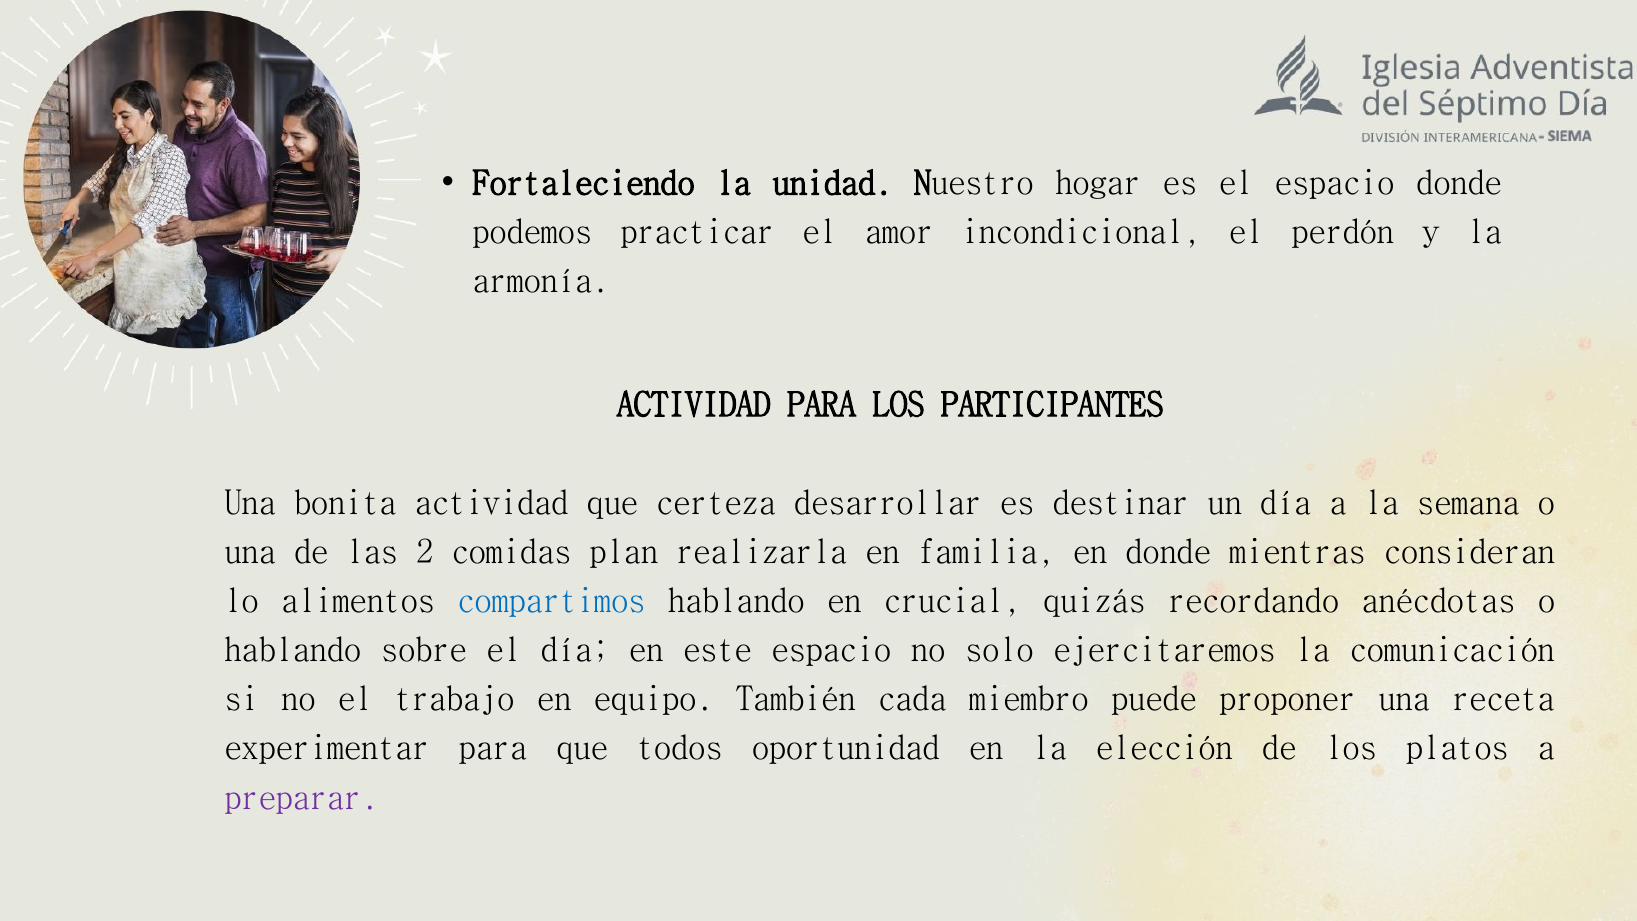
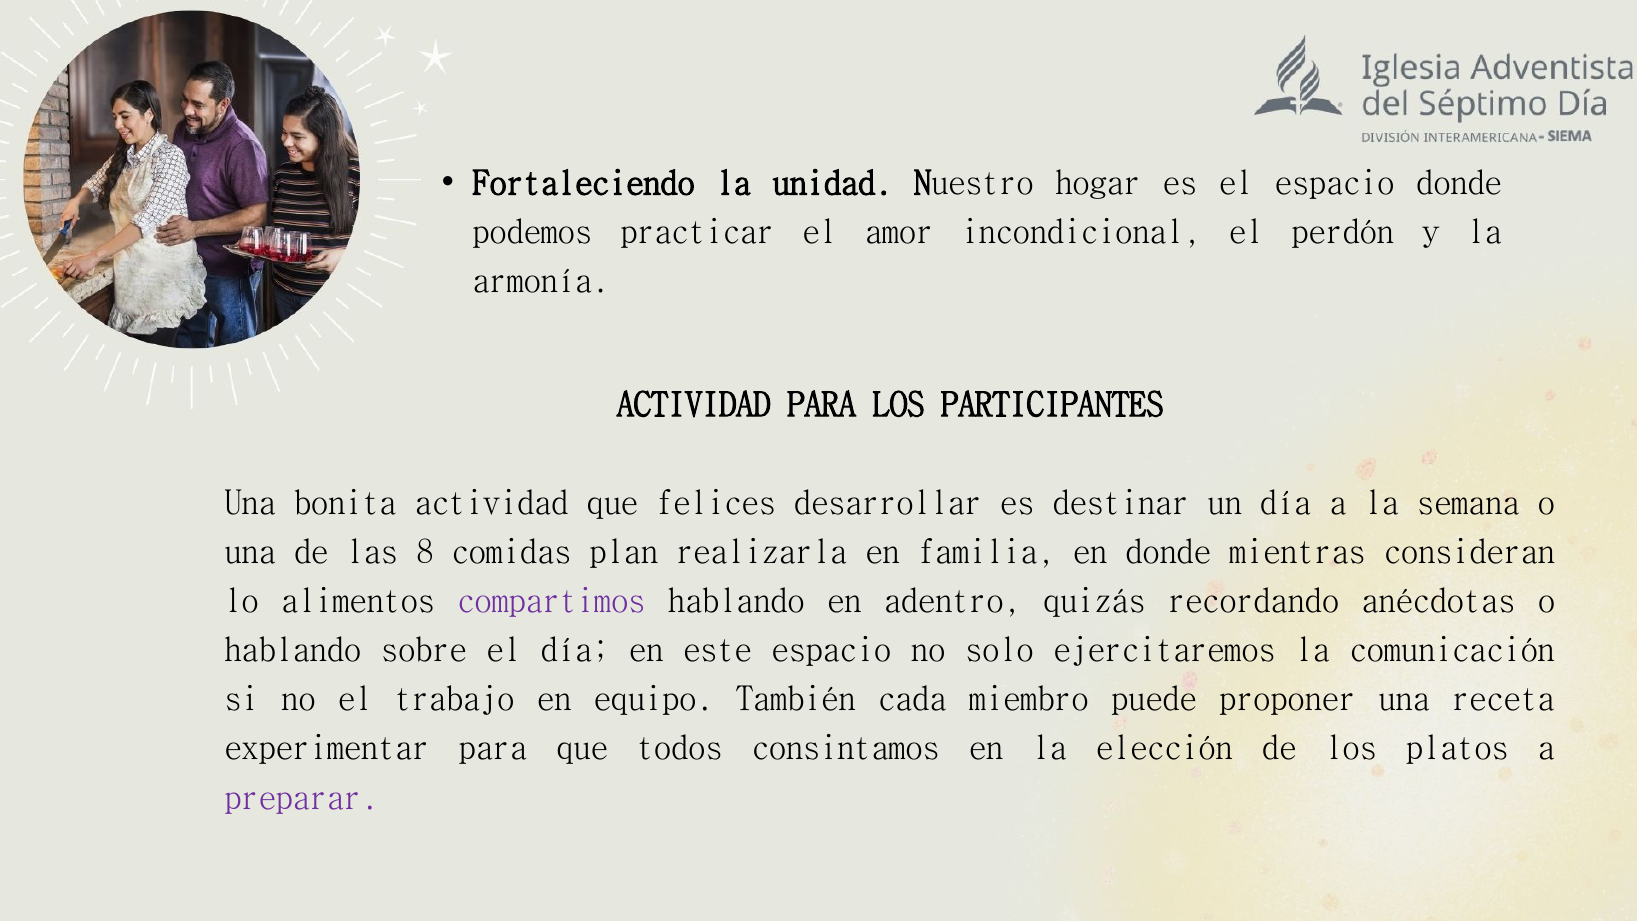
certeza: certeza -> felices (716, 503)
2: 2 -> 8 (425, 552)
compartimos colour: blue -> purple (552, 601)
crucial: crucial -> adentro (952, 601)
oportunidad: oportunidad -> consintamos (846, 749)
